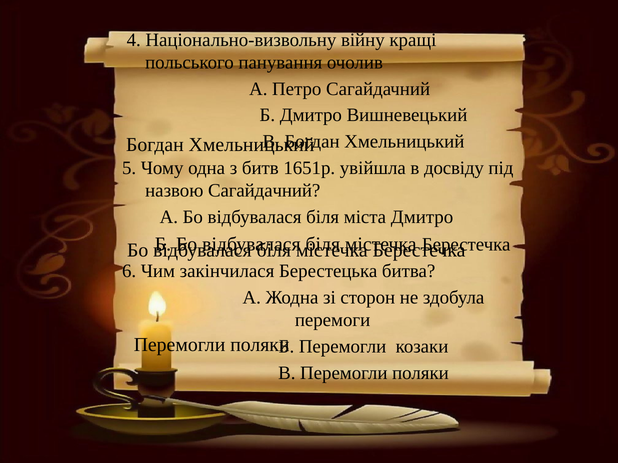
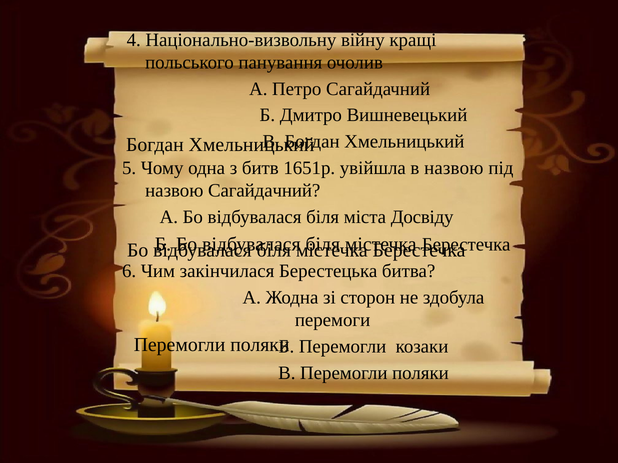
в досвіду: досвіду -> назвою (454, 168)
міста Дмитро: Дмитро -> Досвіду (422, 217)
